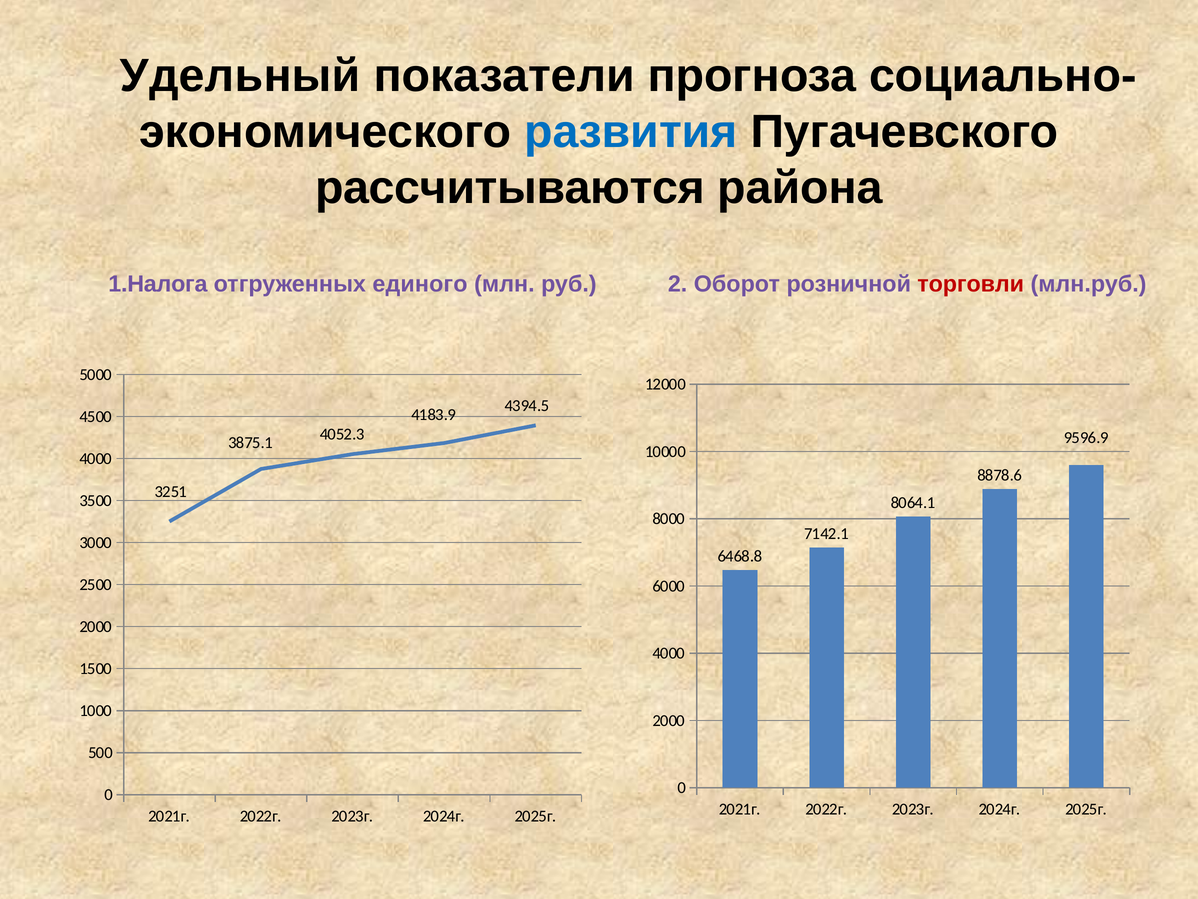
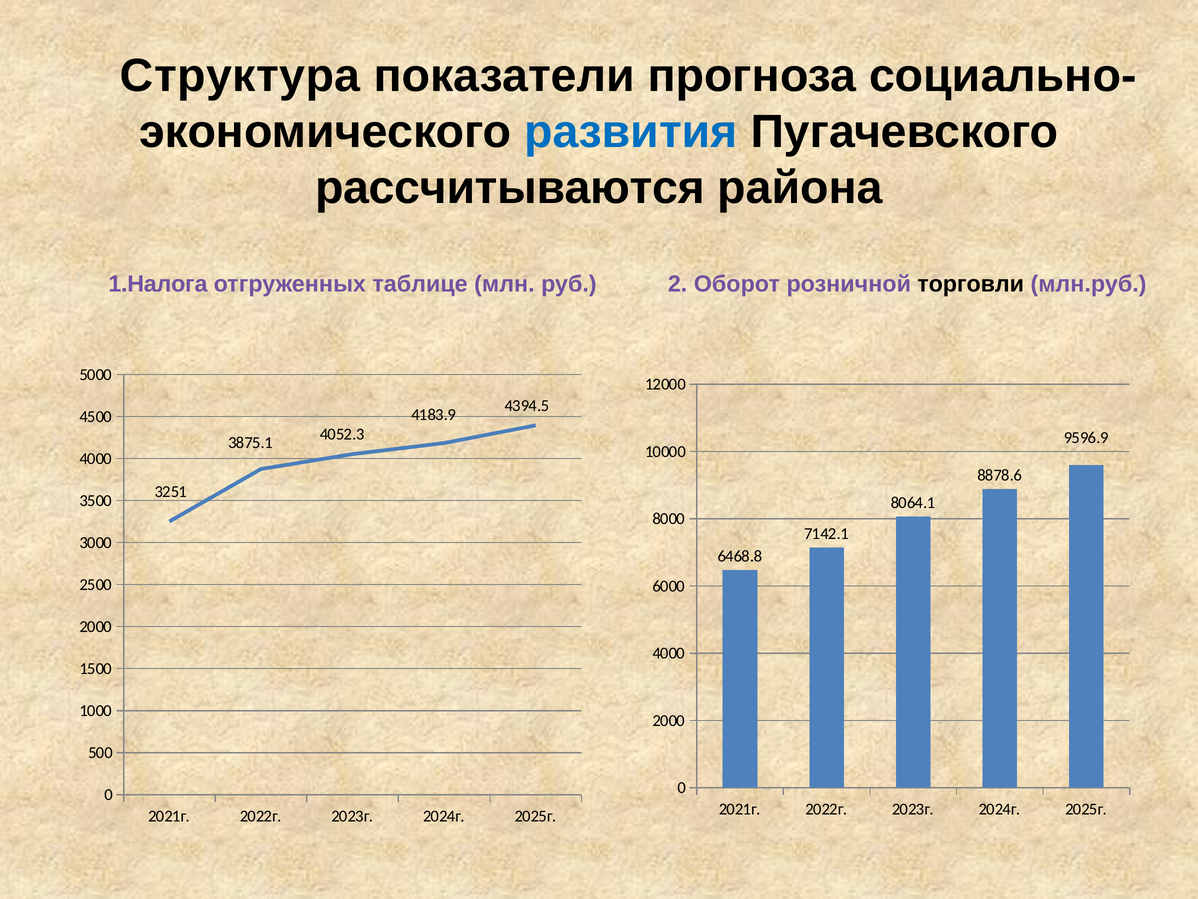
Удельный: Удельный -> Структура (240, 76)
единого: единого -> таблице (420, 284)
торговли colour: red -> black (971, 284)
